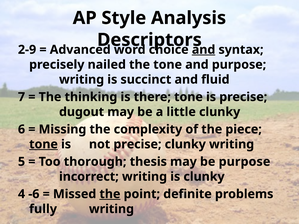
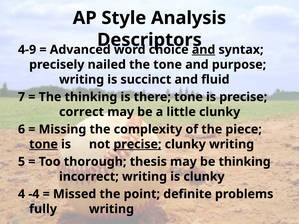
2-9: 2-9 -> 4-9 (27, 50)
dugout: dugout -> correct (82, 112)
precise underline: none -> present (137, 144)
be purpose: purpose -> thinking (245, 162)
-6: -6 -> -4 (34, 194)
the underline: present -> none (110, 194)
